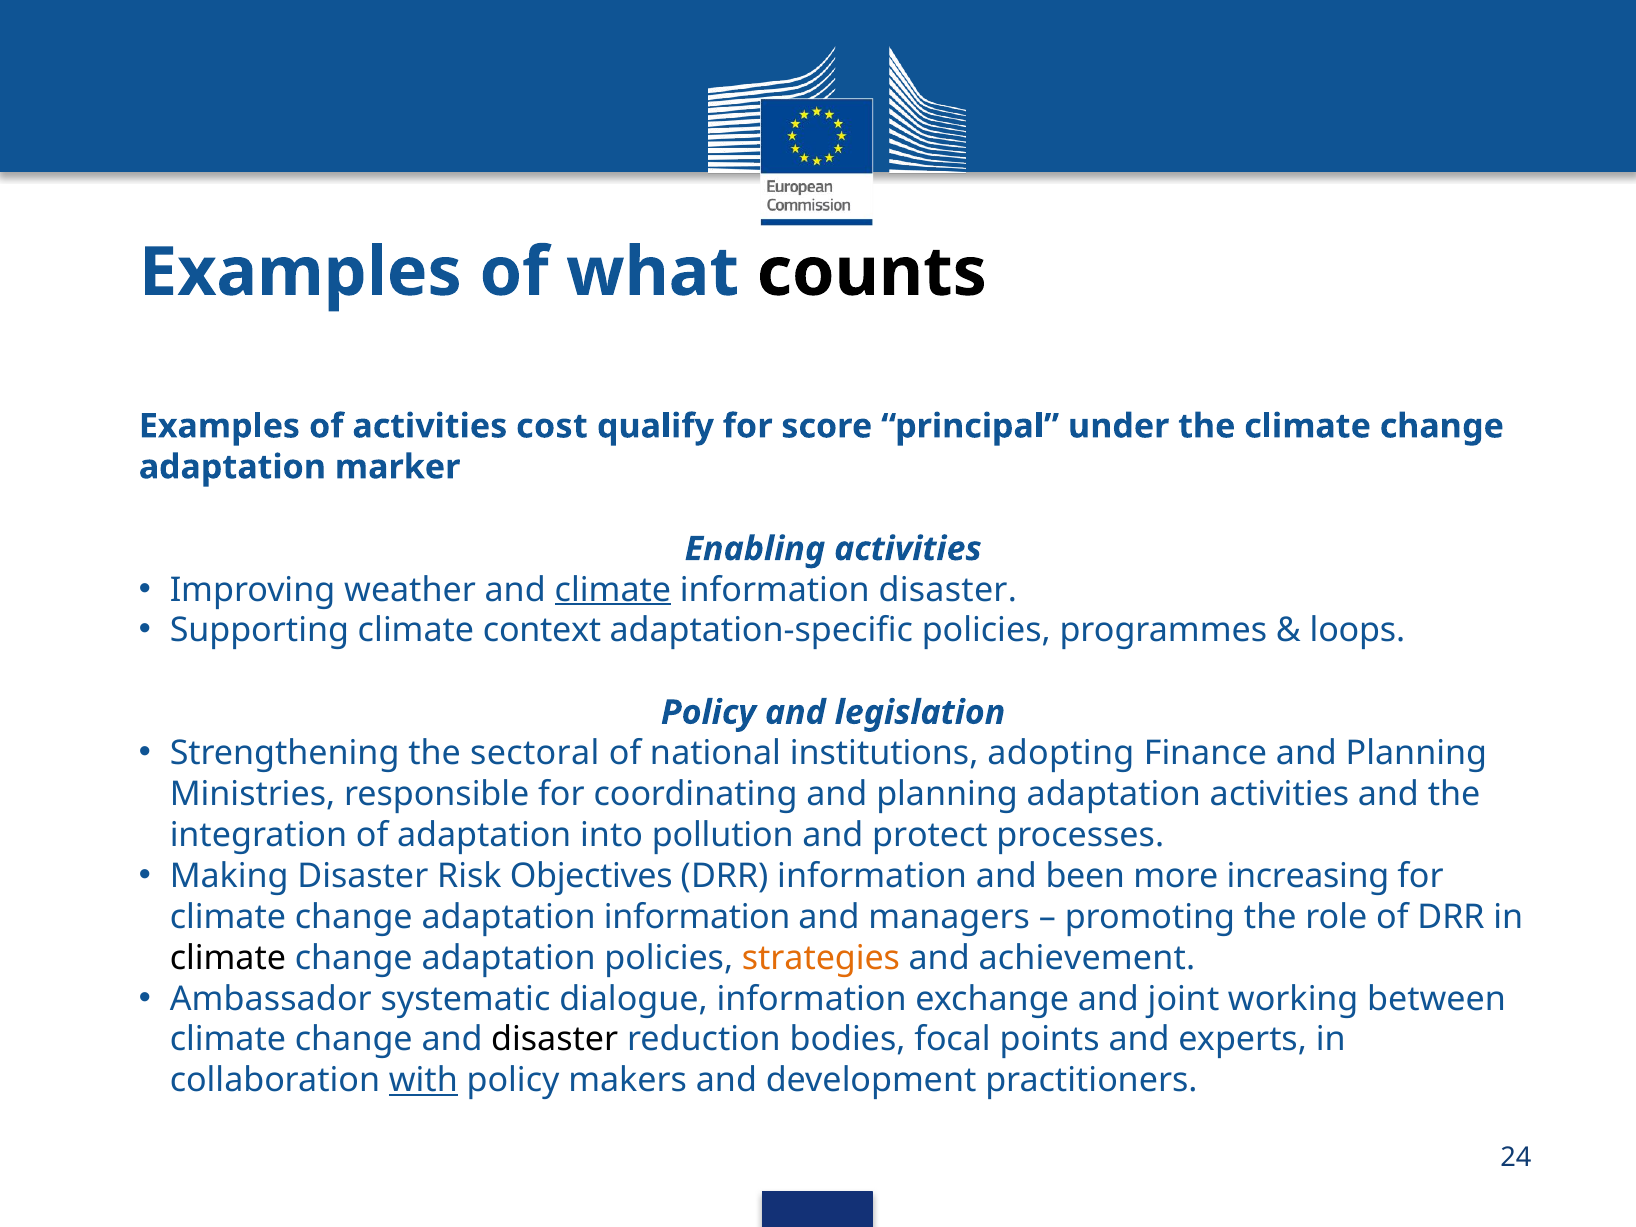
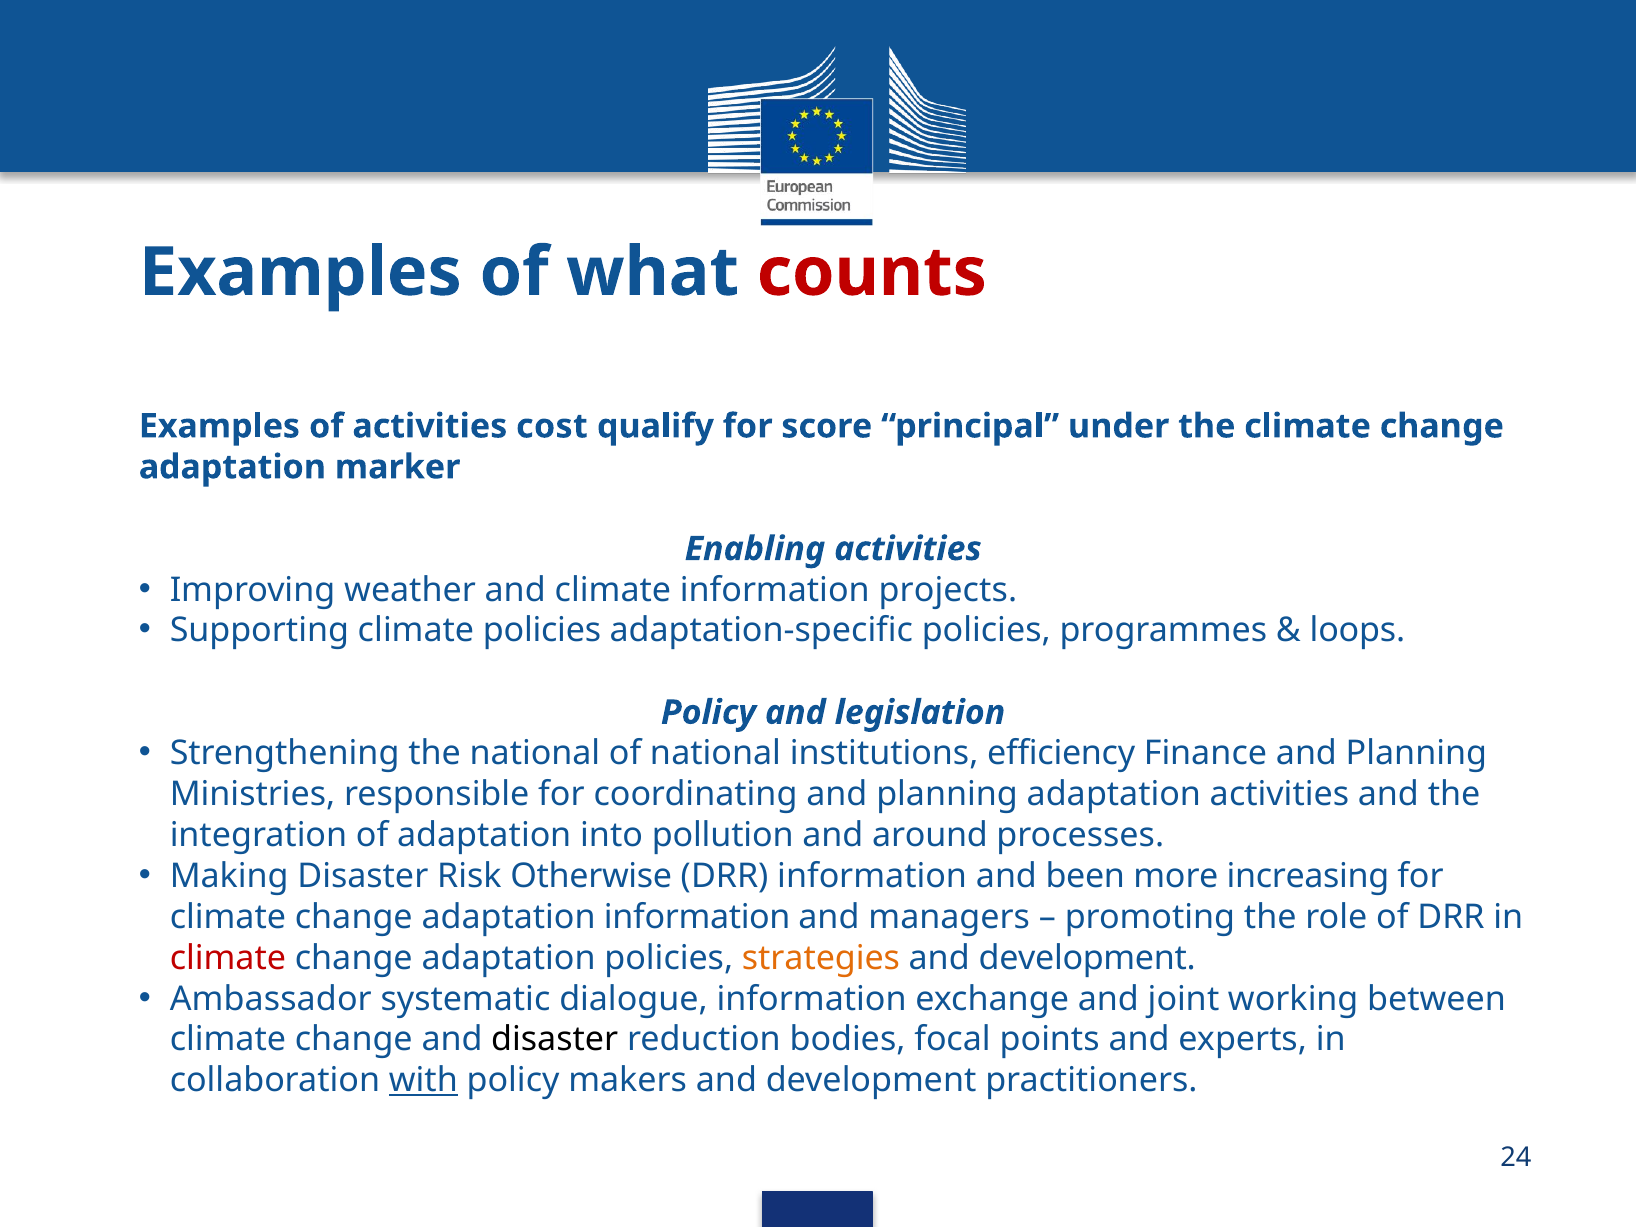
counts colour: black -> red (872, 272)
climate underline: present -> none (613, 590)
information disaster: disaster -> projects (948, 590)
climate context: context -> policies (542, 631)
the sectoral: sectoral -> national (535, 753)
adopting: adopting -> efficiency (1061, 753)
protect: protect -> around (930, 835)
Objectives: Objectives -> Otherwise (591, 876)
climate colour: black -> red (228, 958)
achievement: achievement -> development (1087, 958)
